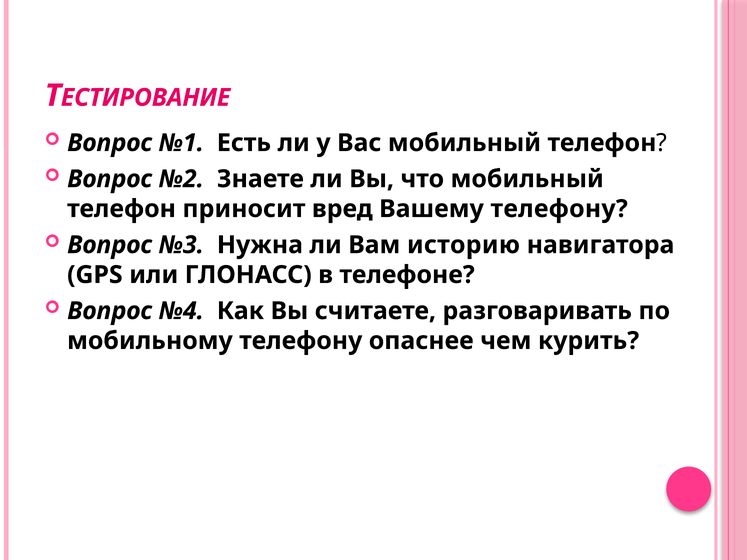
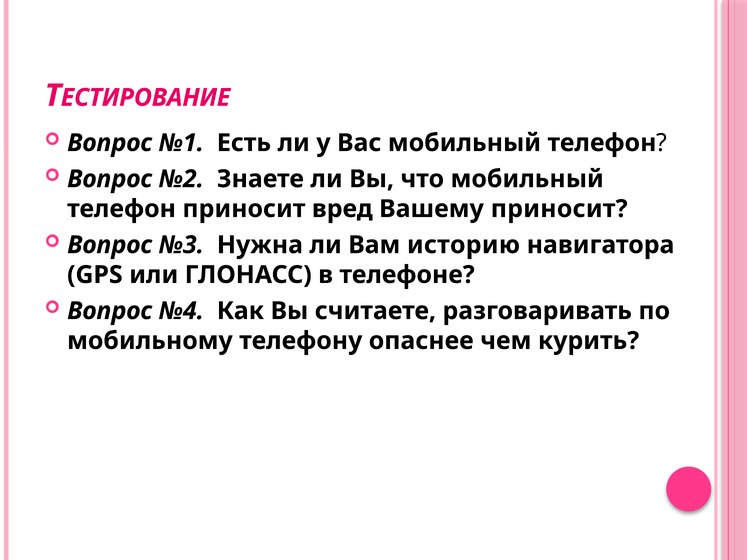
Вашему телефону: телефону -> приносит (559, 209)
